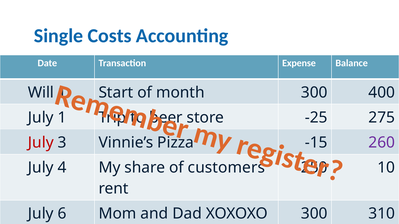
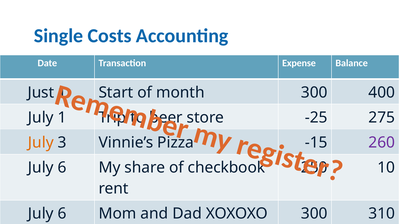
Will: Will -> Just (41, 93)
July colour: red -> orange (41, 143)
4: 4 -> 6 (62, 168)
customers: customers -> checkbook (226, 168)
